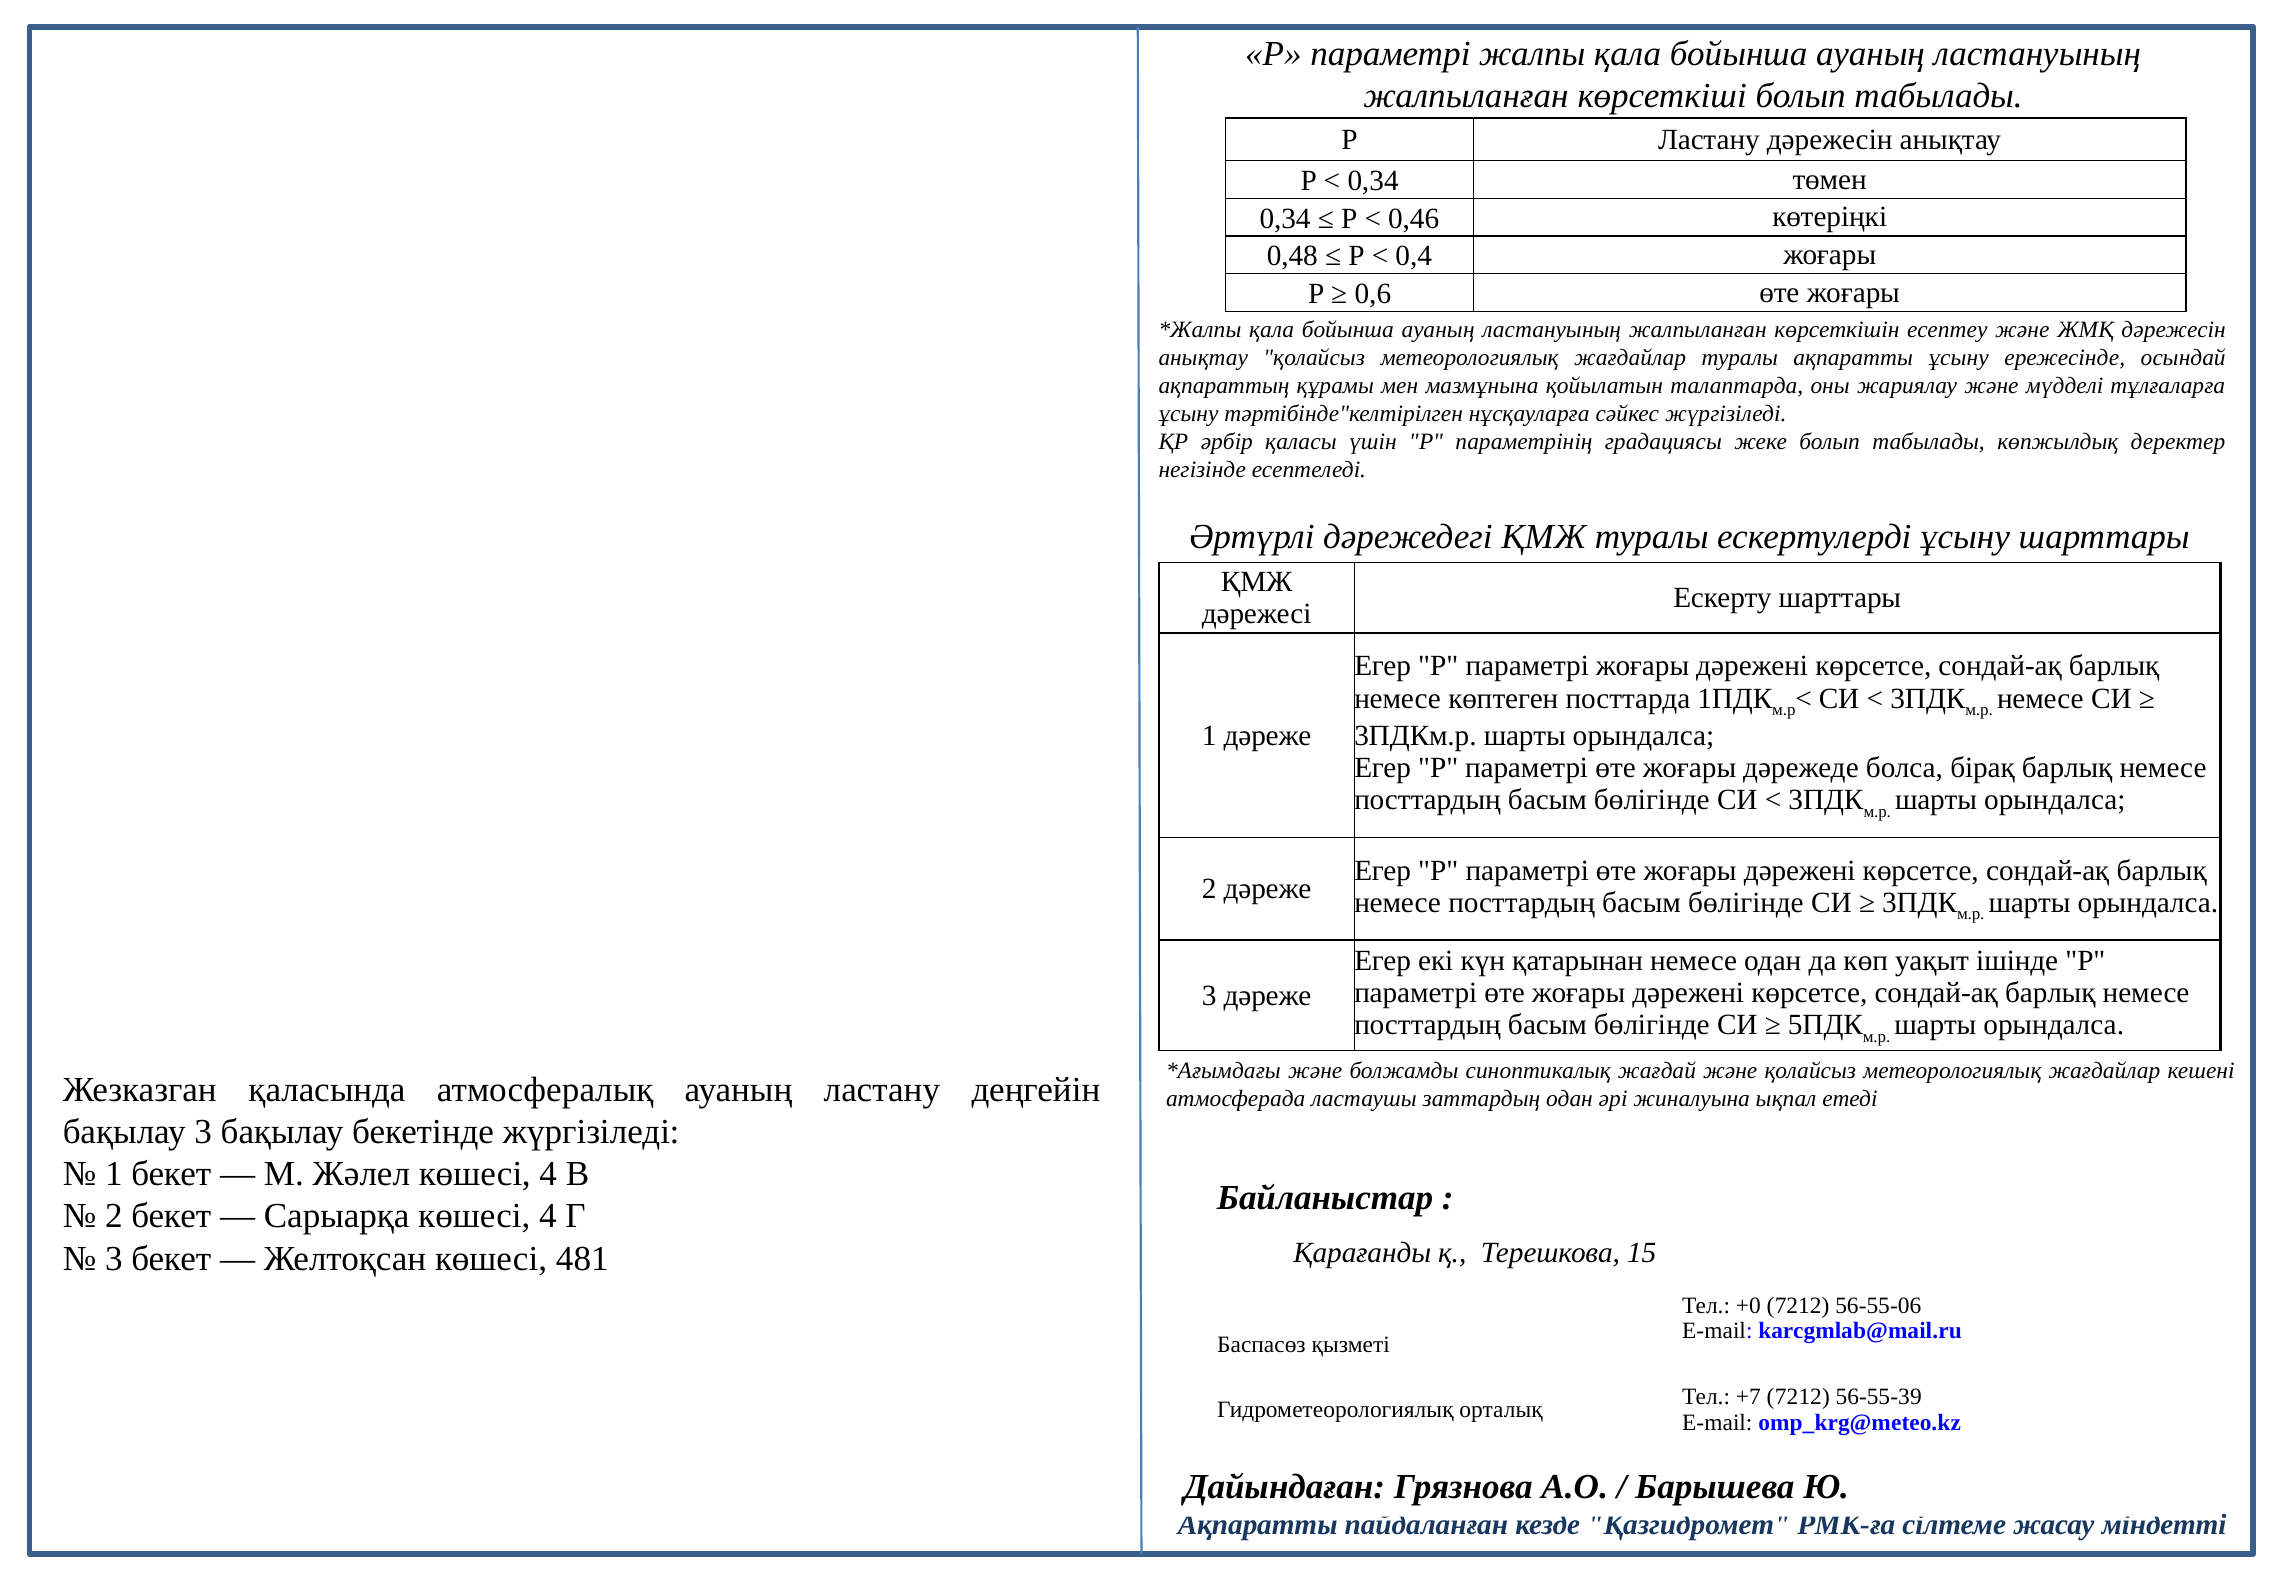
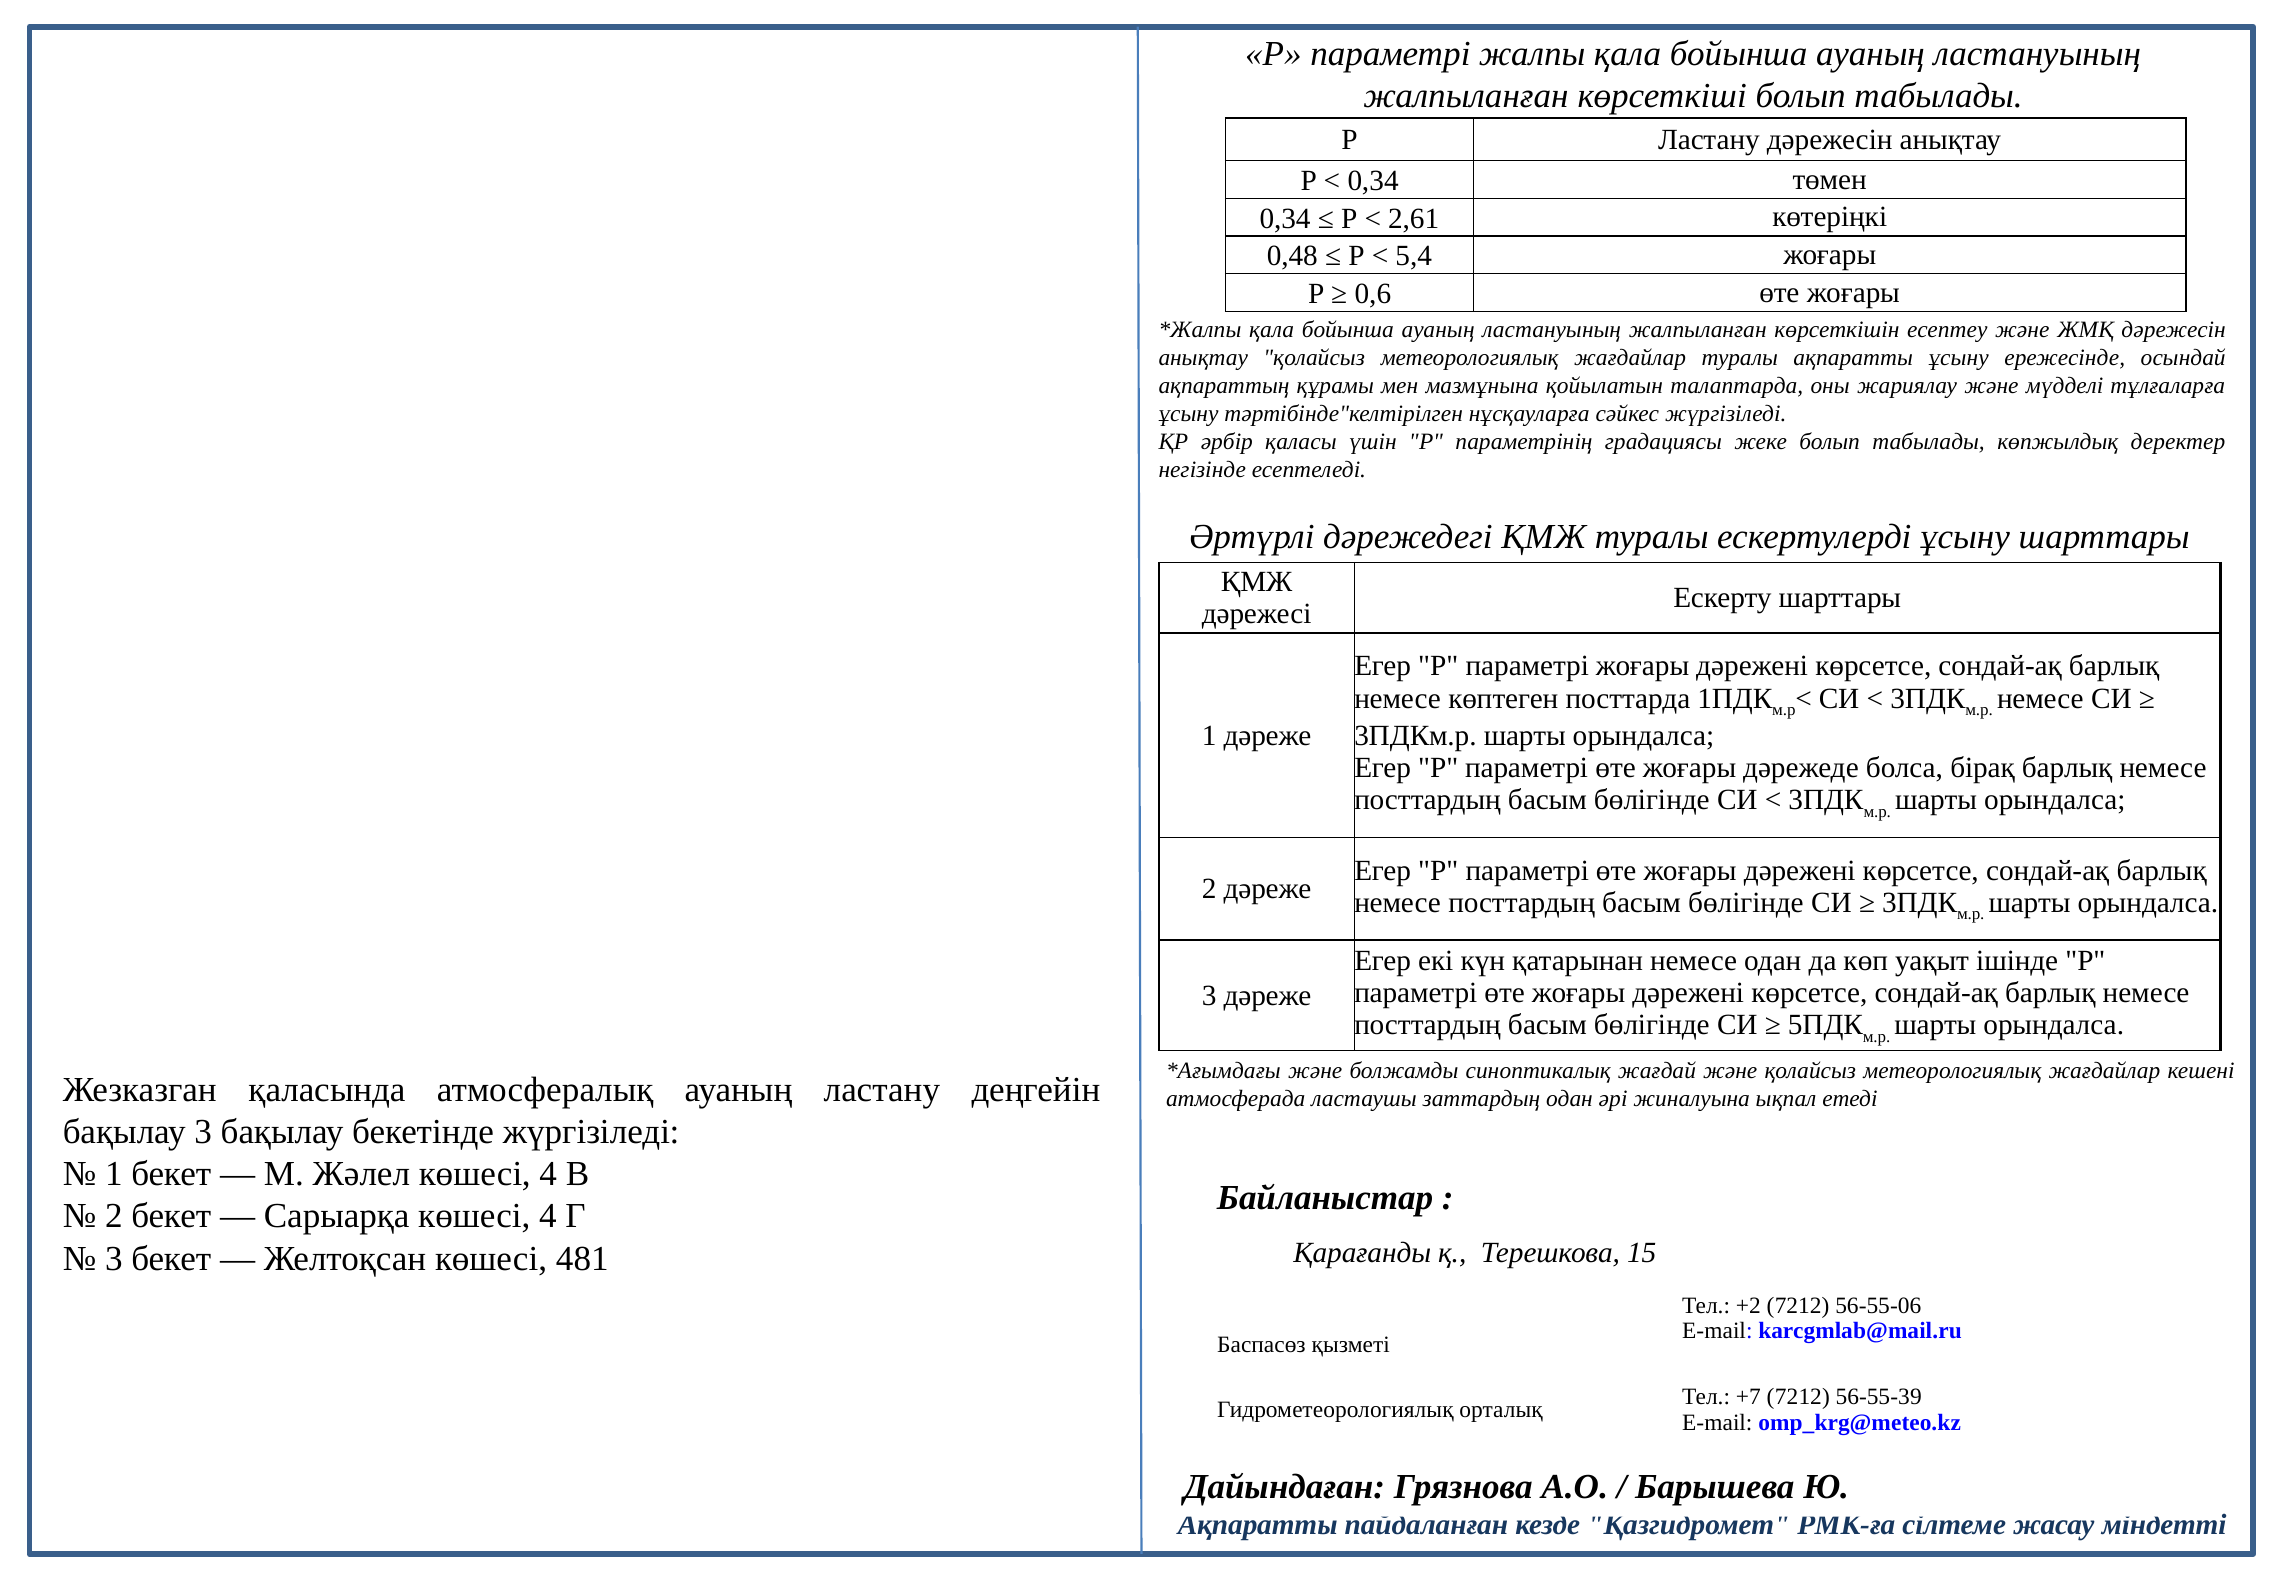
0,46: 0,46 -> 2,61 (1414, 218)
0,4: 0,4 -> 5,4 (1414, 256)
+0: +0 -> +2 (1748, 1305)
